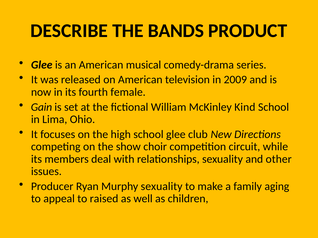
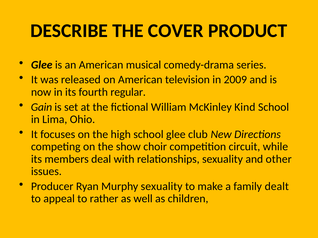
BANDS: BANDS -> COVER (176, 31)
female: female -> regular (128, 92)
aging: aging -> dealt (277, 187)
raised: raised -> rather (104, 199)
